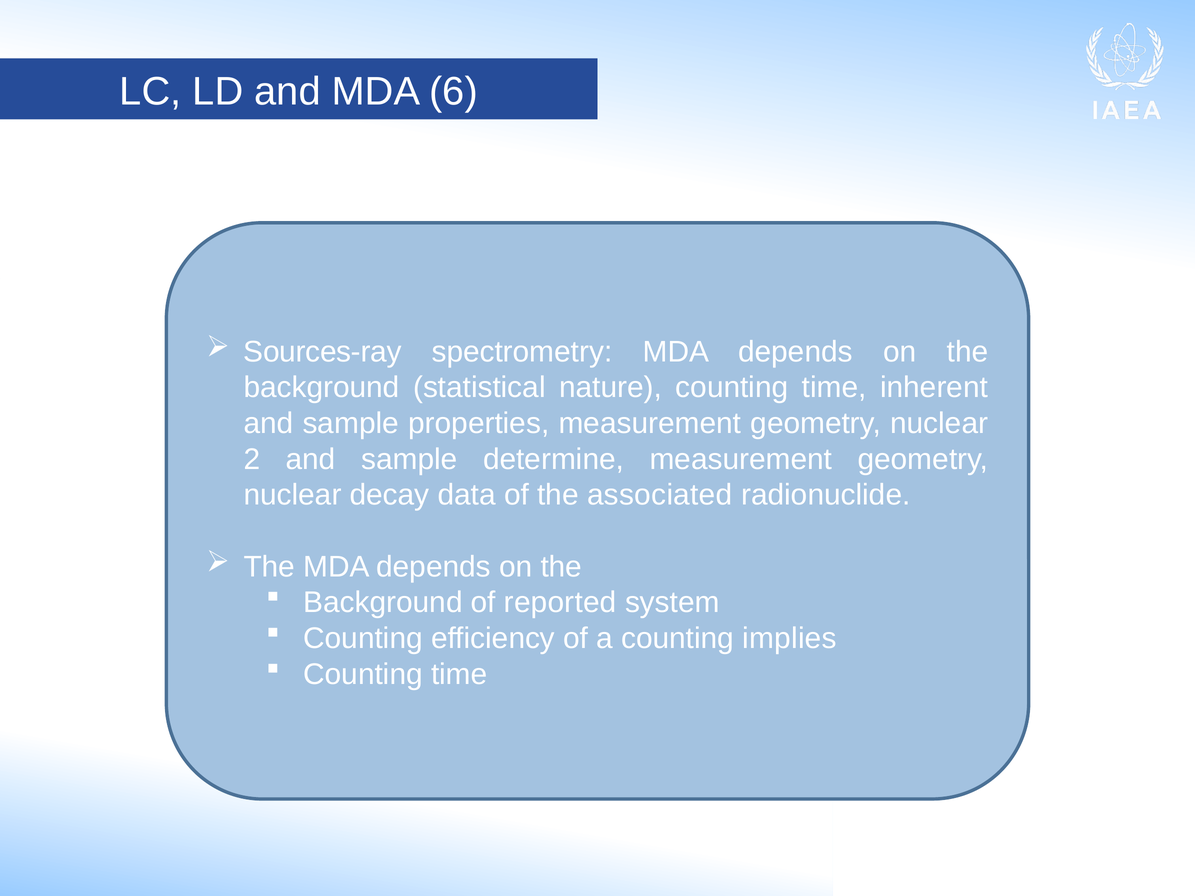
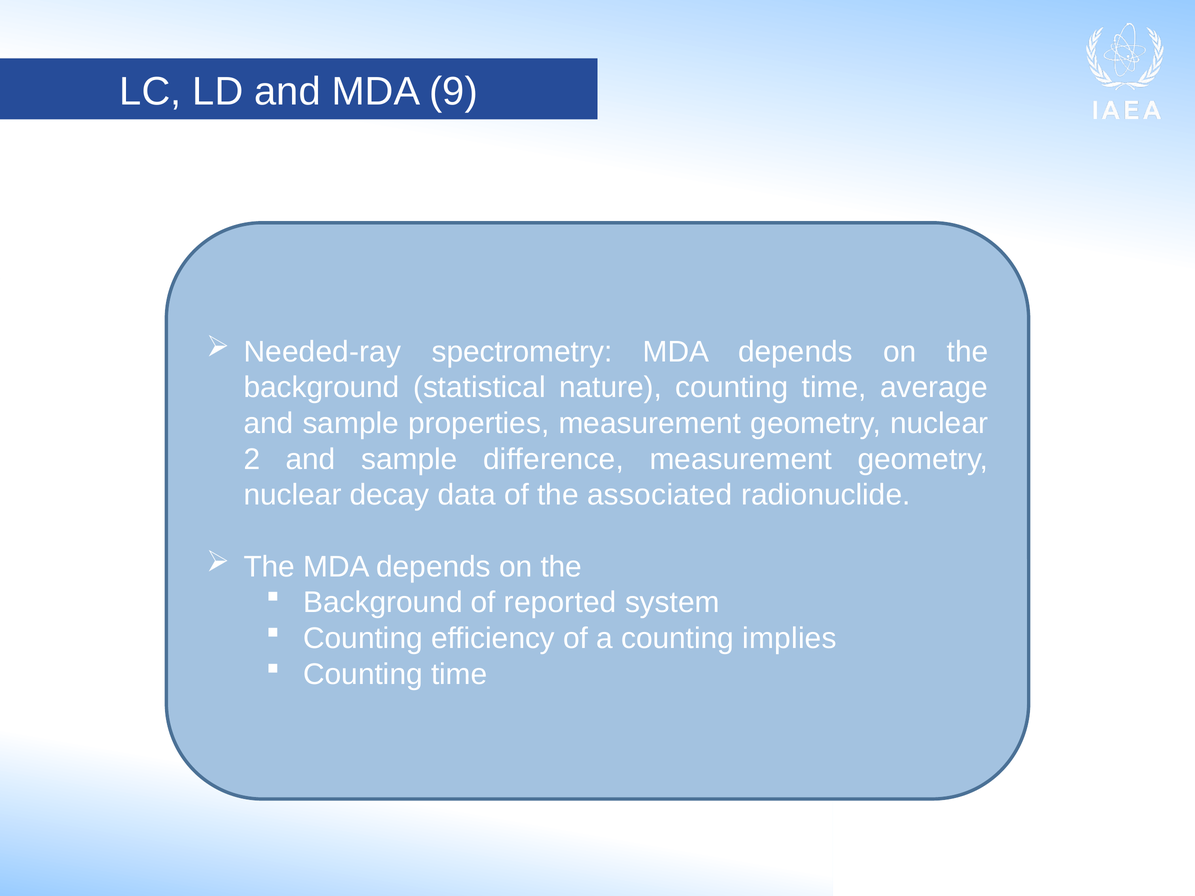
6: 6 -> 9 (453, 92)
Sources-ray: Sources-ray -> Needed-ray (322, 352)
inherent: inherent -> average (934, 388)
determine: determine -> difference (553, 459)
